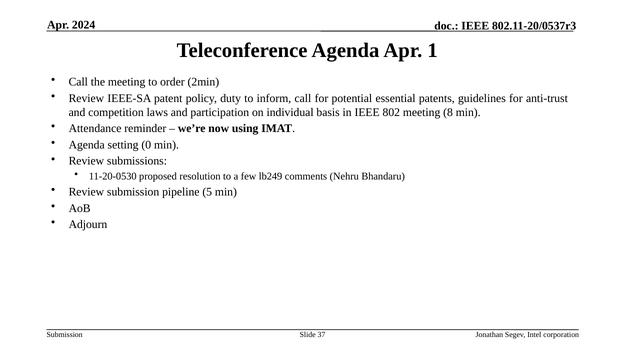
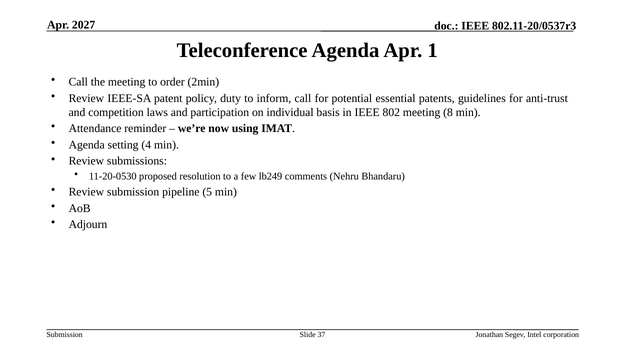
2024: 2024 -> 2027 (84, 25)
0: 0 -> 4 (146, 145)
